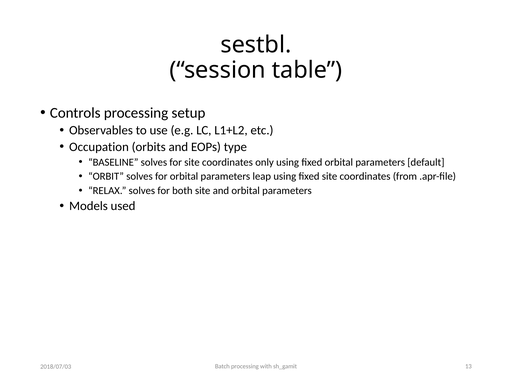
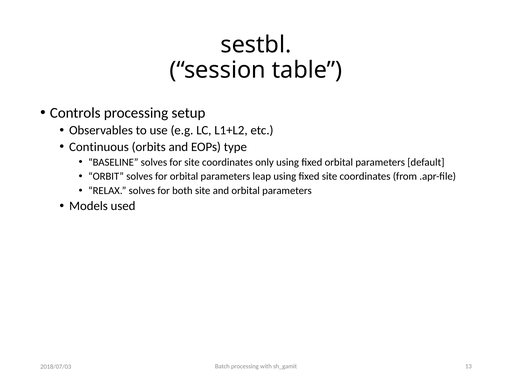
Occupation: Occupation -> Continuous (99, 147)
